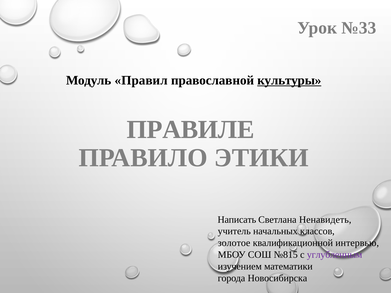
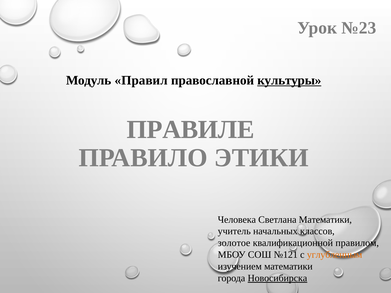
№33: №33 -> №23 (359, 28)
Написать: Написать -> Человека (237, 220)
Светлана Ненавидеть: Ненавидеть -> Математики (325, 220)
интервью: интервью -> правилом (357, 243)
№815: №815 -> №121 (286, 255)
углубленным colour: purple -> orange (335, 255)
Новосибирска underline: none -> present (277, 278)
